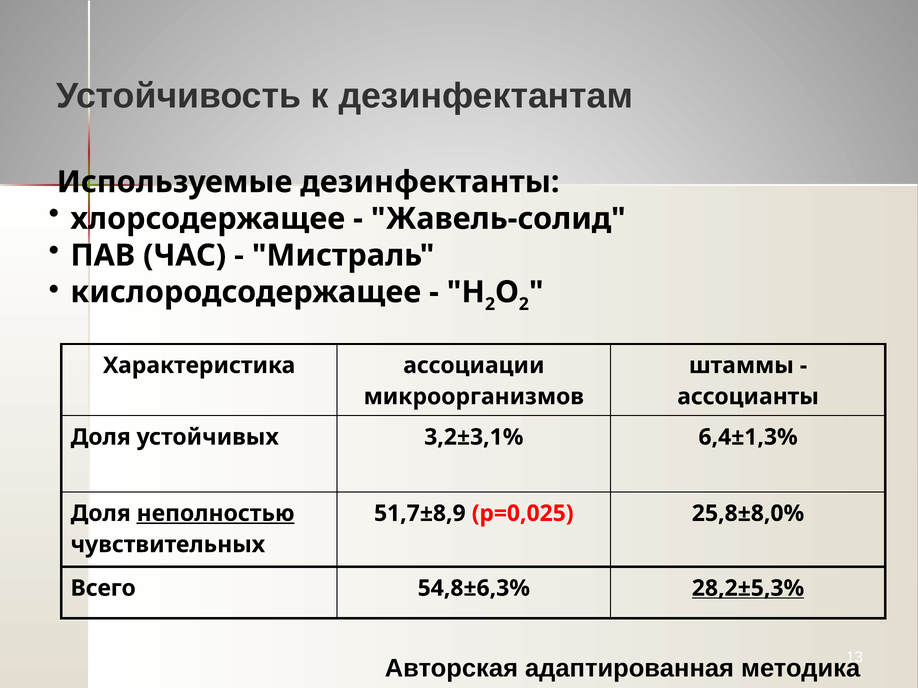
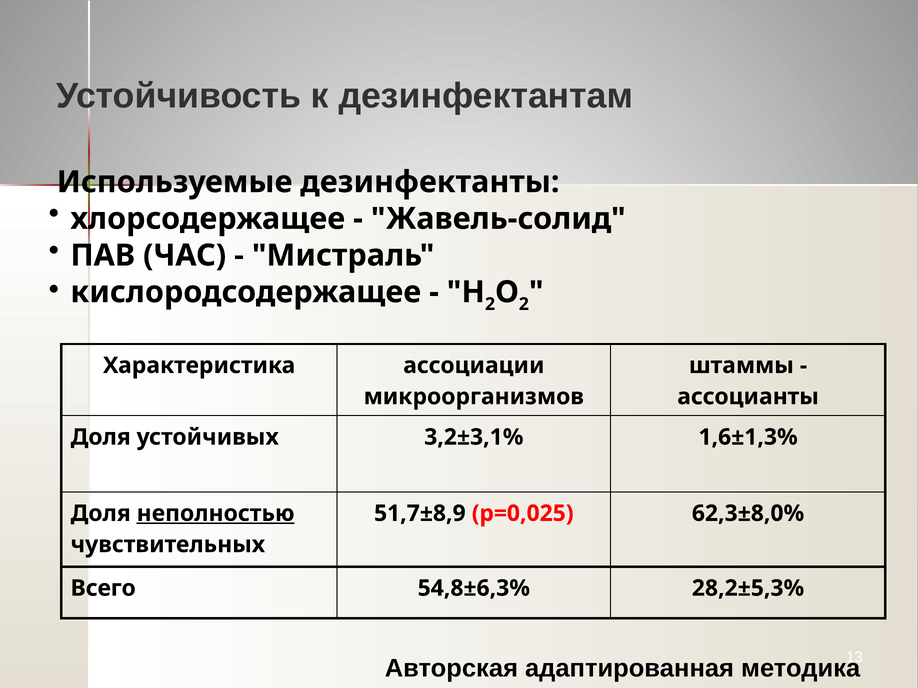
6,4±1,3%: 6,4±1,3% -> 1,6±1,3% (748, 437)
25,8±8,0%: 25,8±8,0% -> 62,3±8,0% (748, 514)
28,2±5,3% underline: present -> none (748, 589)
